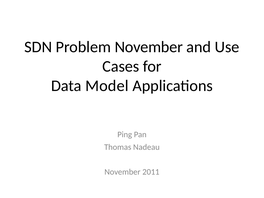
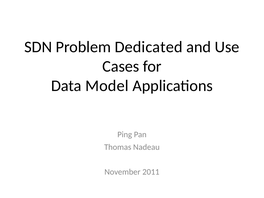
Problem November: November -> Dedicated (149, 47)
